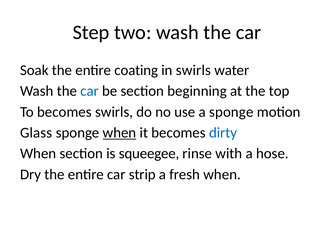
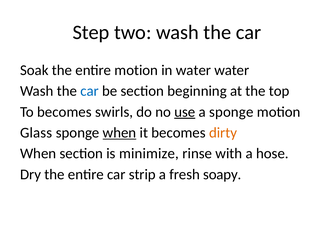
entire coating: coating -> motion (136, 70)
in swirls: swirls -> water (193, 70)
use underline: none -> present (185, 112)
dirty colour: blue -> orange (223, 132)
squeegee: squeegee -> minimize (149, 153)
fresh when: when -> soapy (222, 174)
